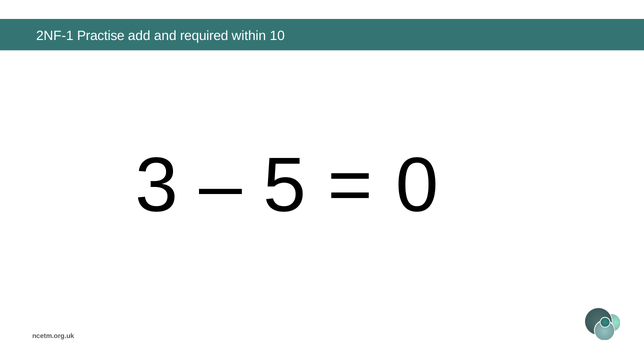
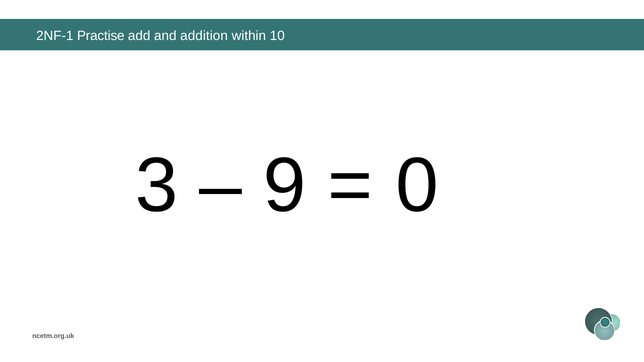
required: required -> addition (204, 36)
5: 5 -> 9 (285, 186)
